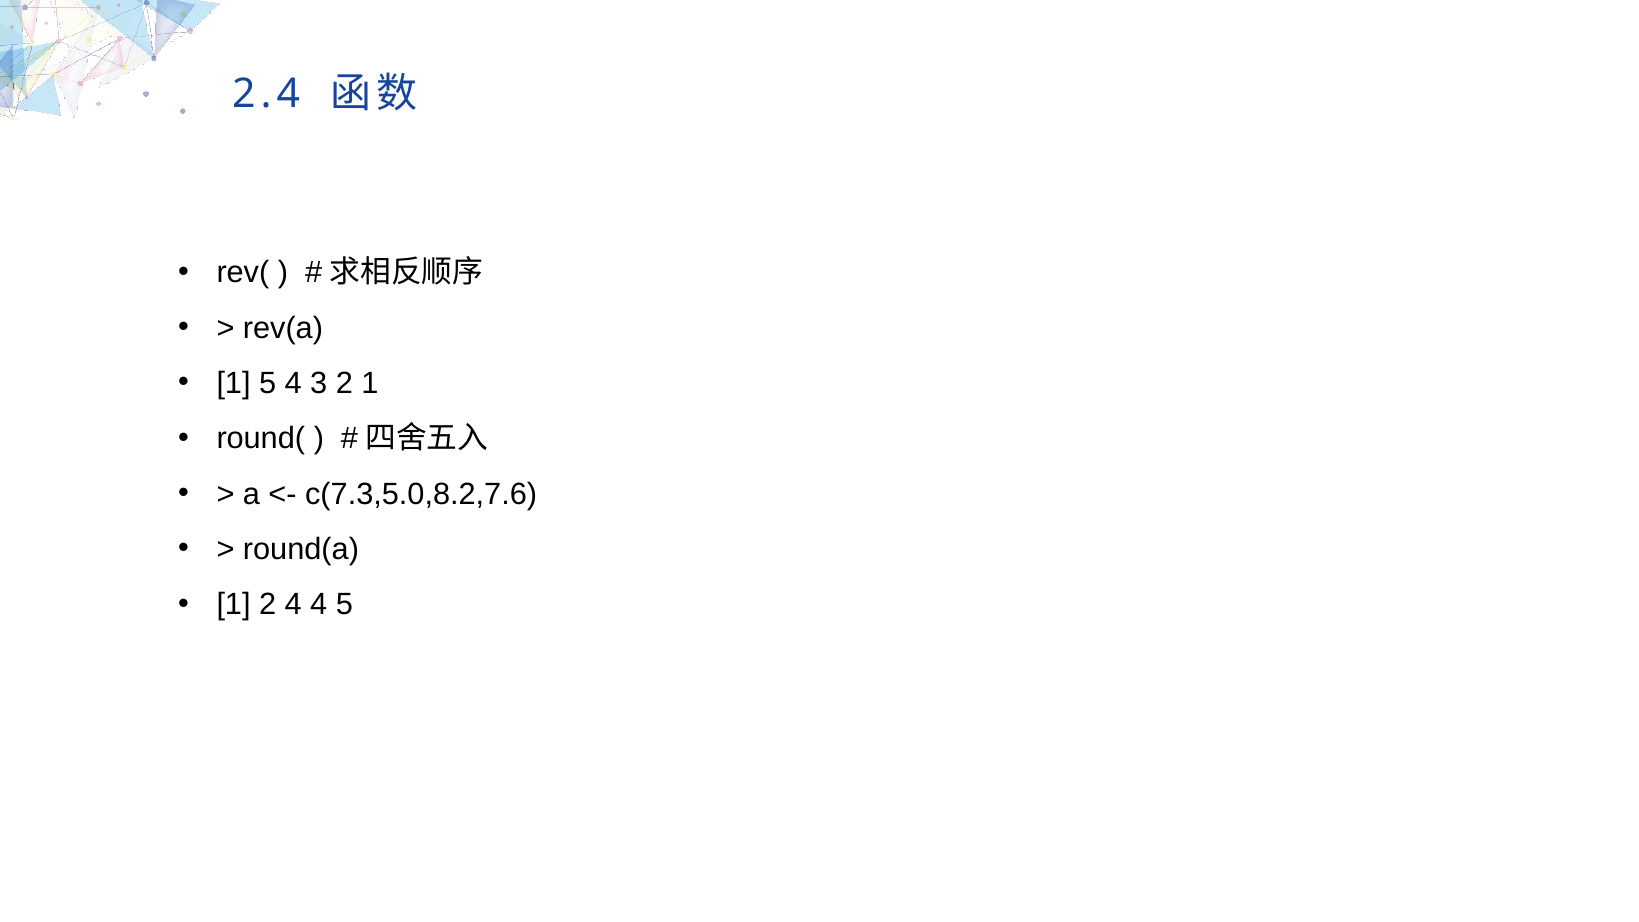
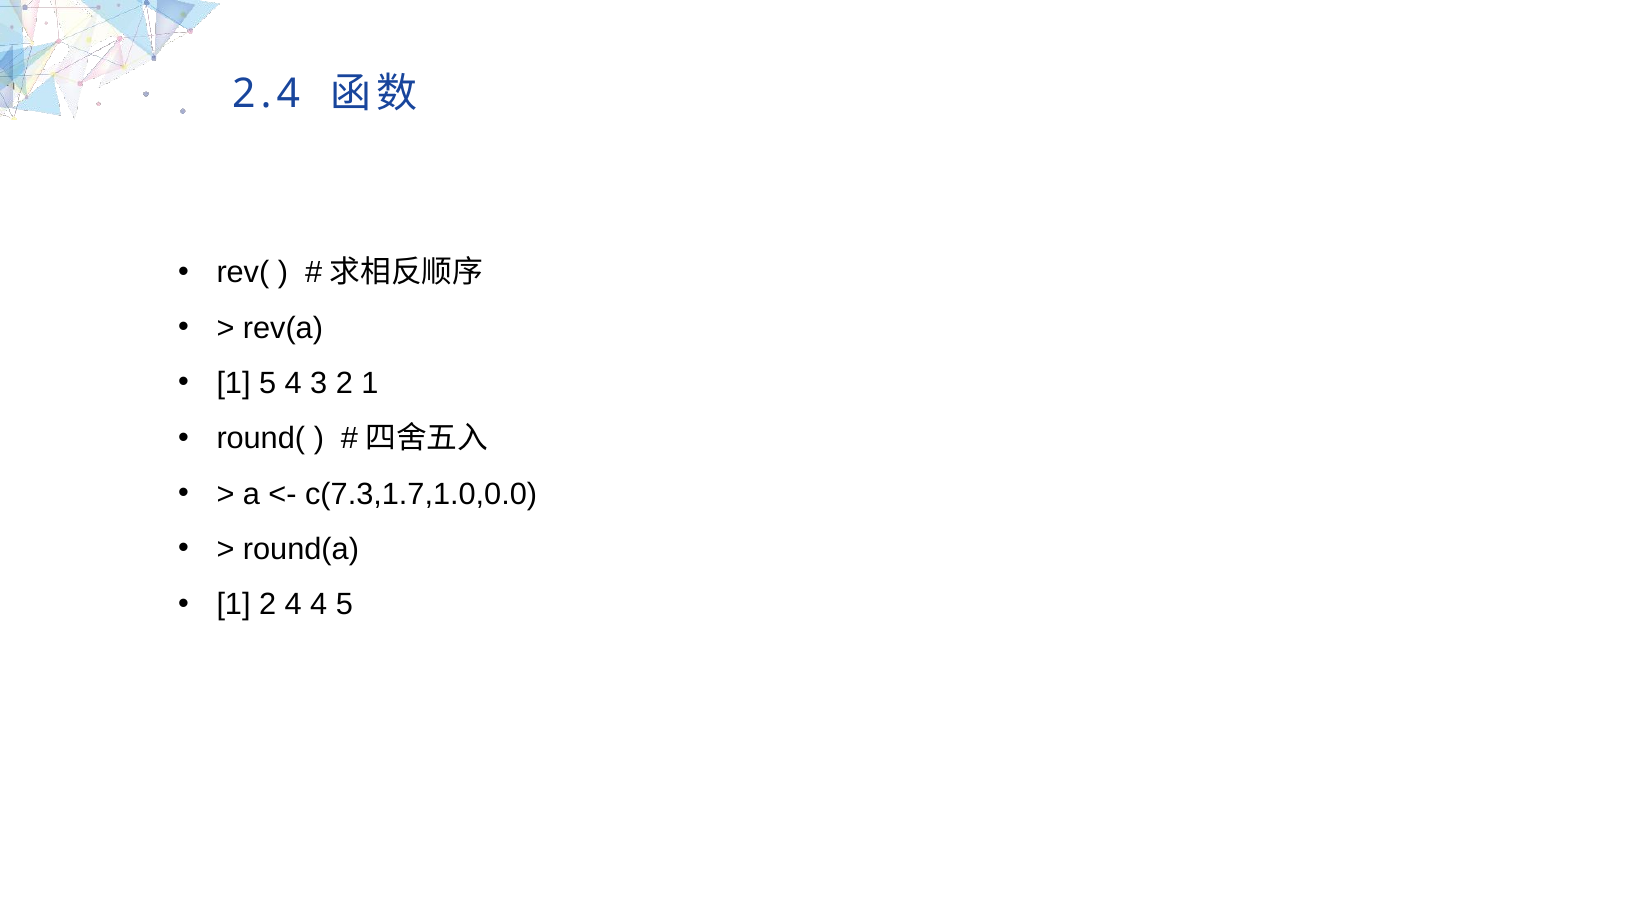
c(7.3,5.0,8.2,7.6: c(7.3,5.0,8.2,7.6 -> c(7.3,1.7,1.0,0.0 (421, 494)
